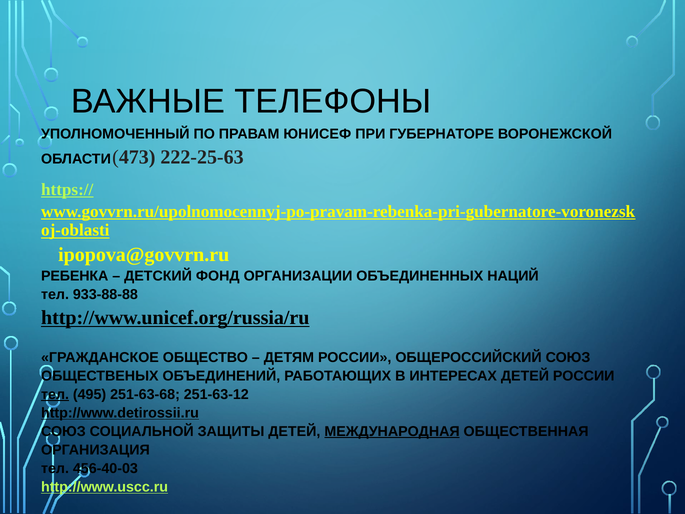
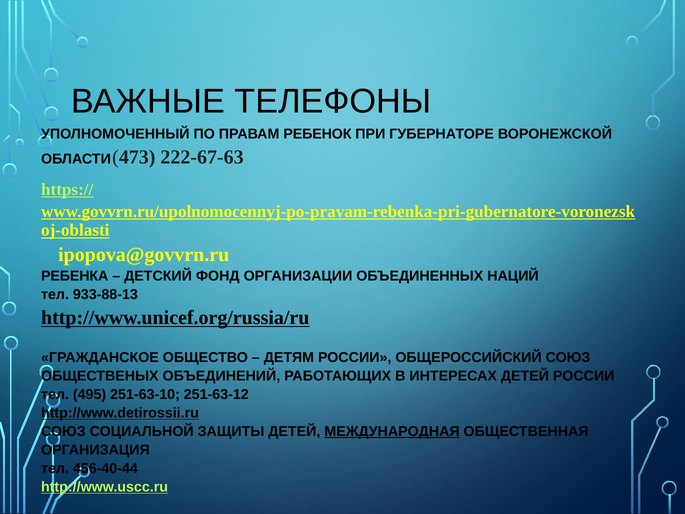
ЮНИСЕФ: ЮНИСЕФ -> РЕБЕНОК (317, 134)
222-25-63: 222-25-63 -> 222-67-63 (202, 157)
933-88-88: 933-88-88 -> 933-88-13 (105, 295)
тел underline: present -> none (55, 394)
251-63-68: 251-63-68 -> 251-63-10 (145, 394)
456-40-03: 456-40-03 -> 456-40-44 (105, 468)
